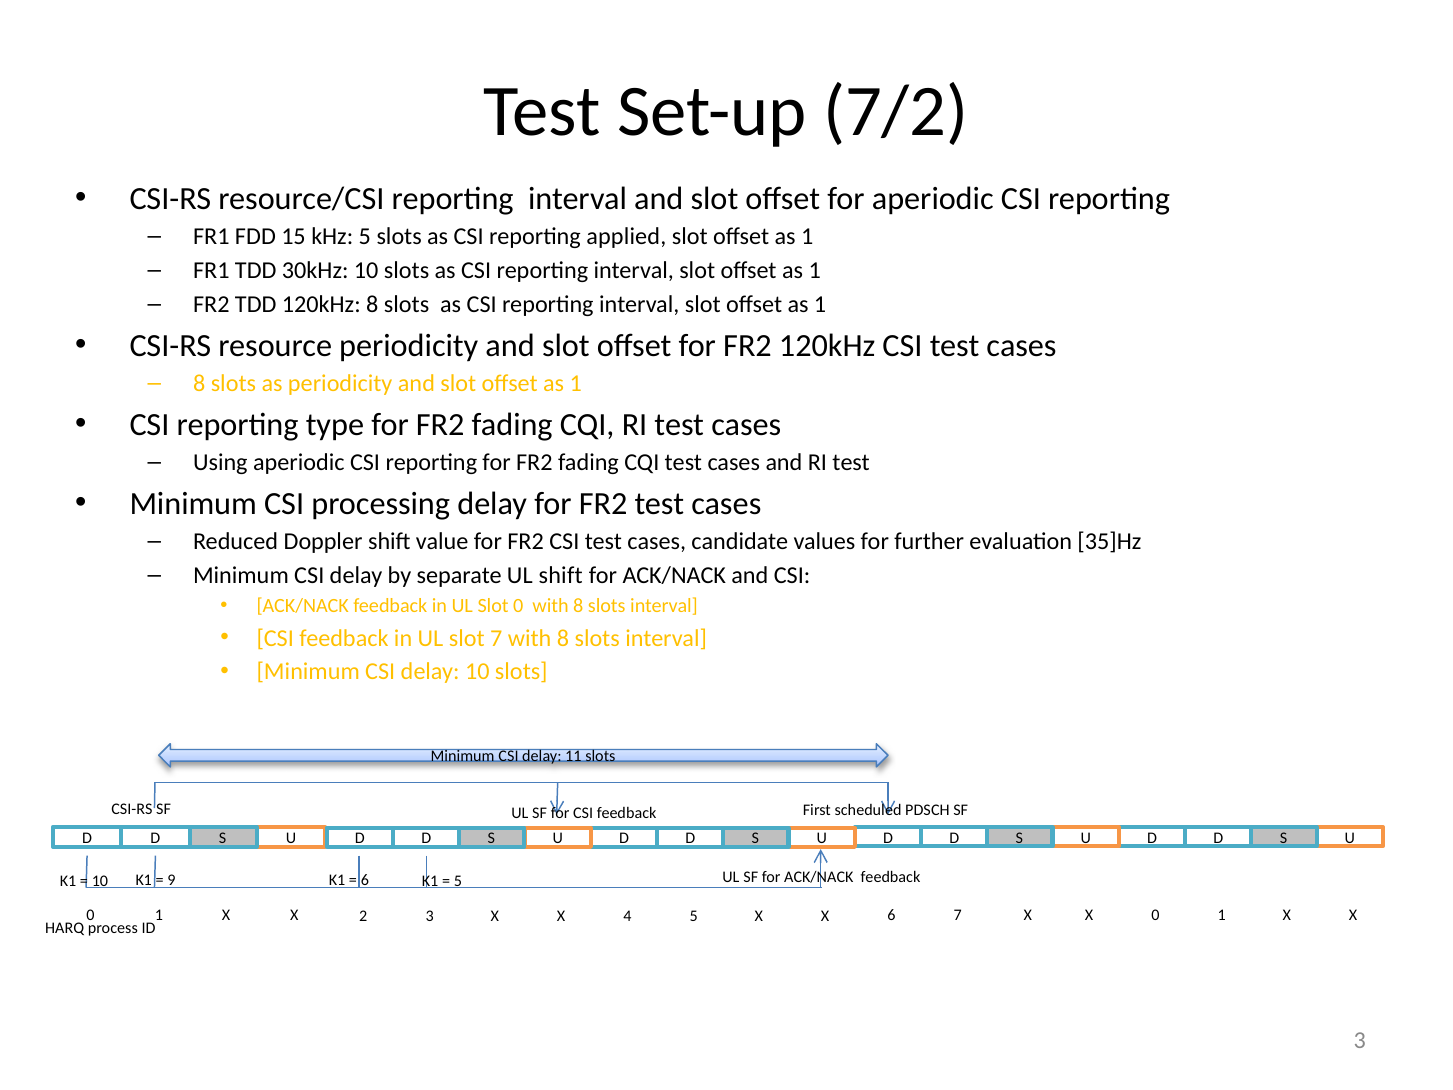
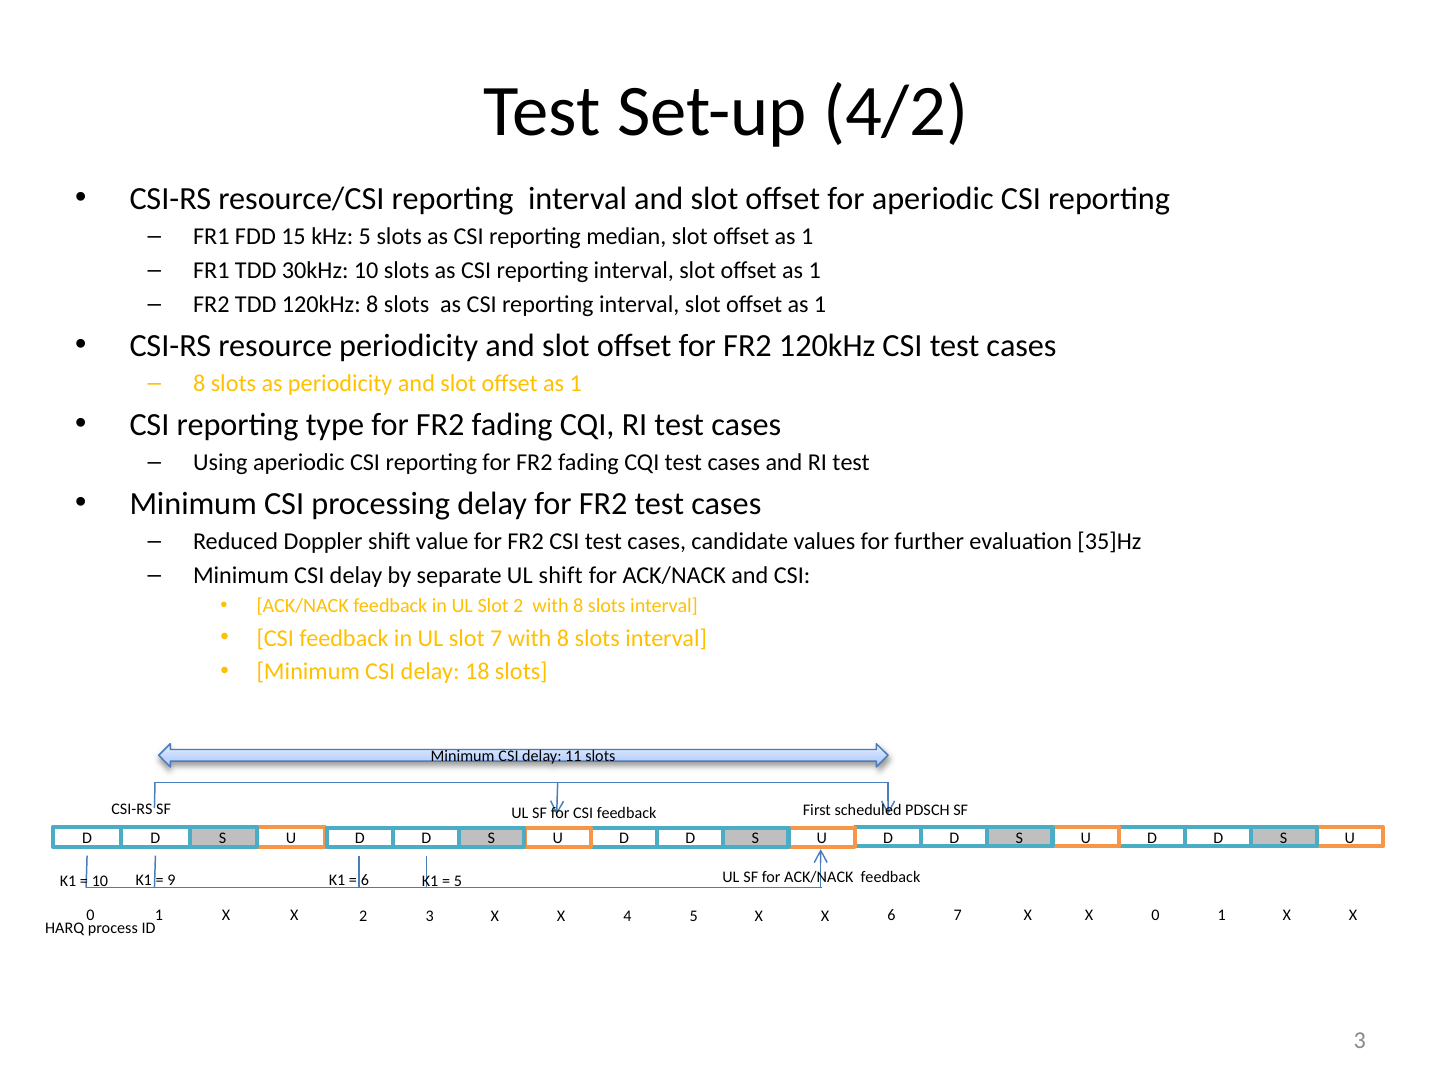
7/2: 7/2 -> 4/2 (896, 112)
applied: applied -> median (626, 237)
Slot 0: 0 -> 2 (518, 606)
delay 10: 10 -> 18 (477, 672)
